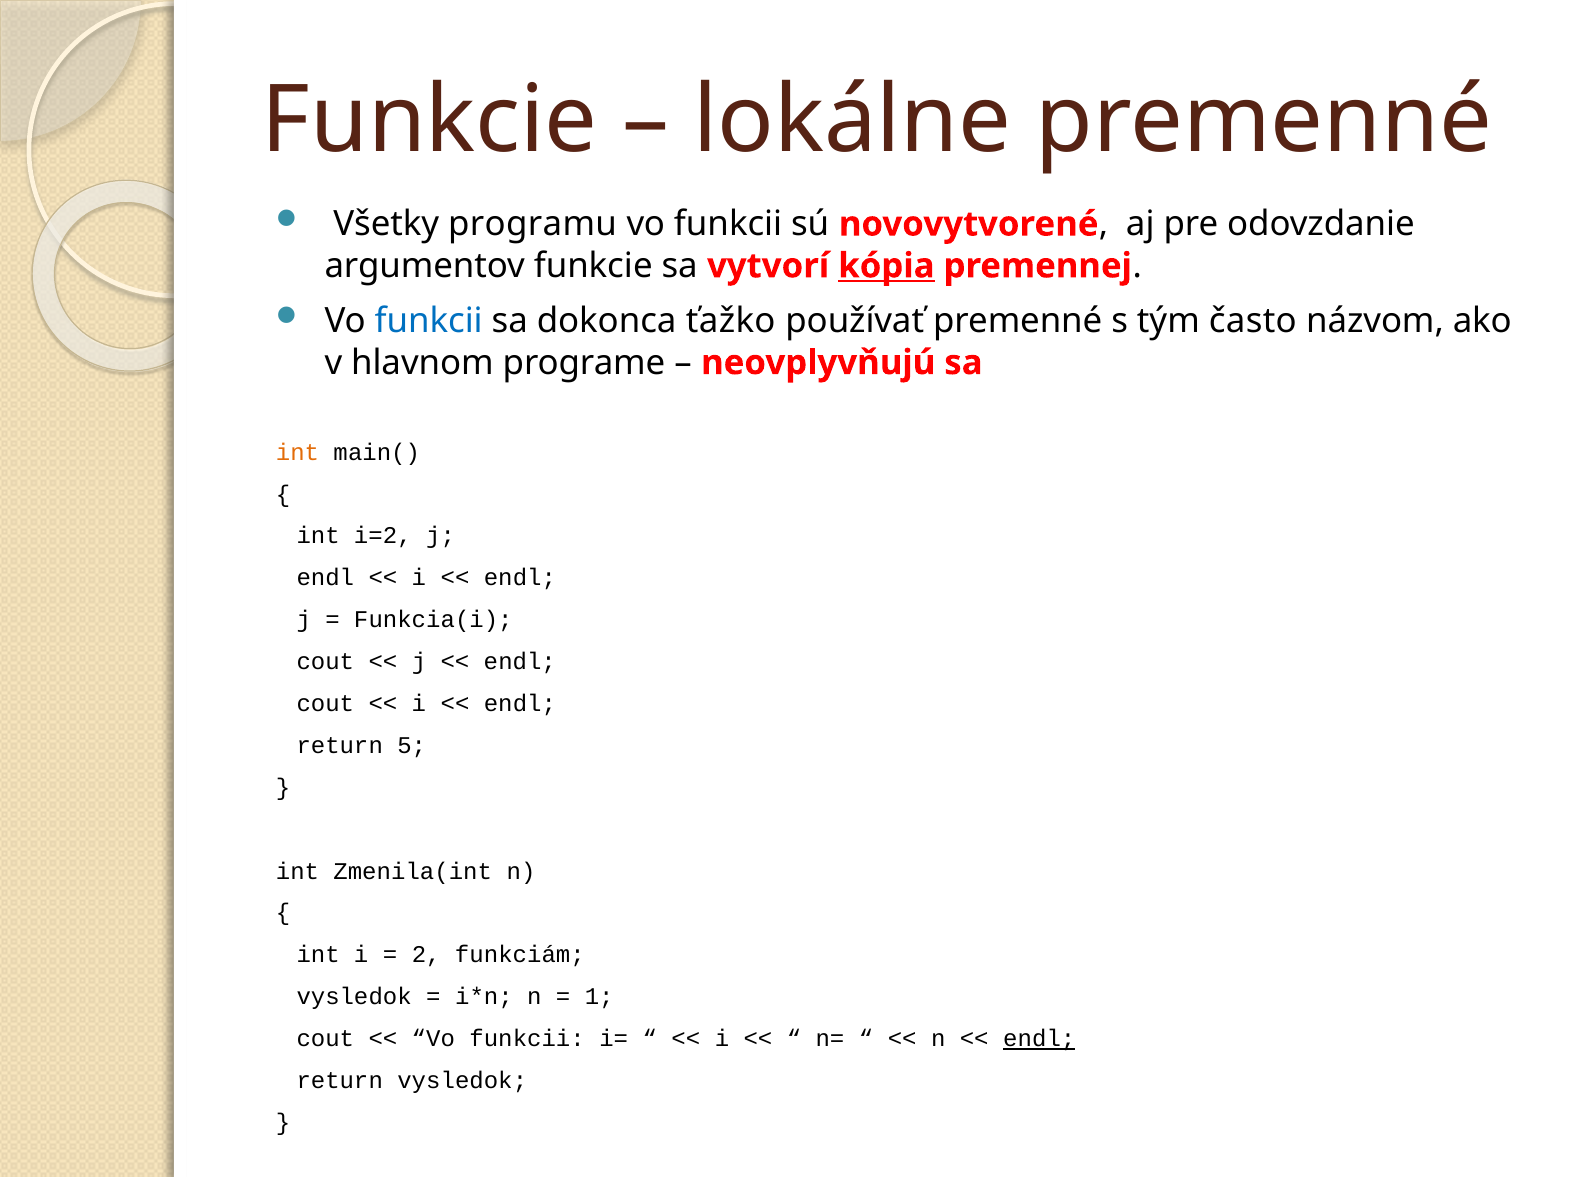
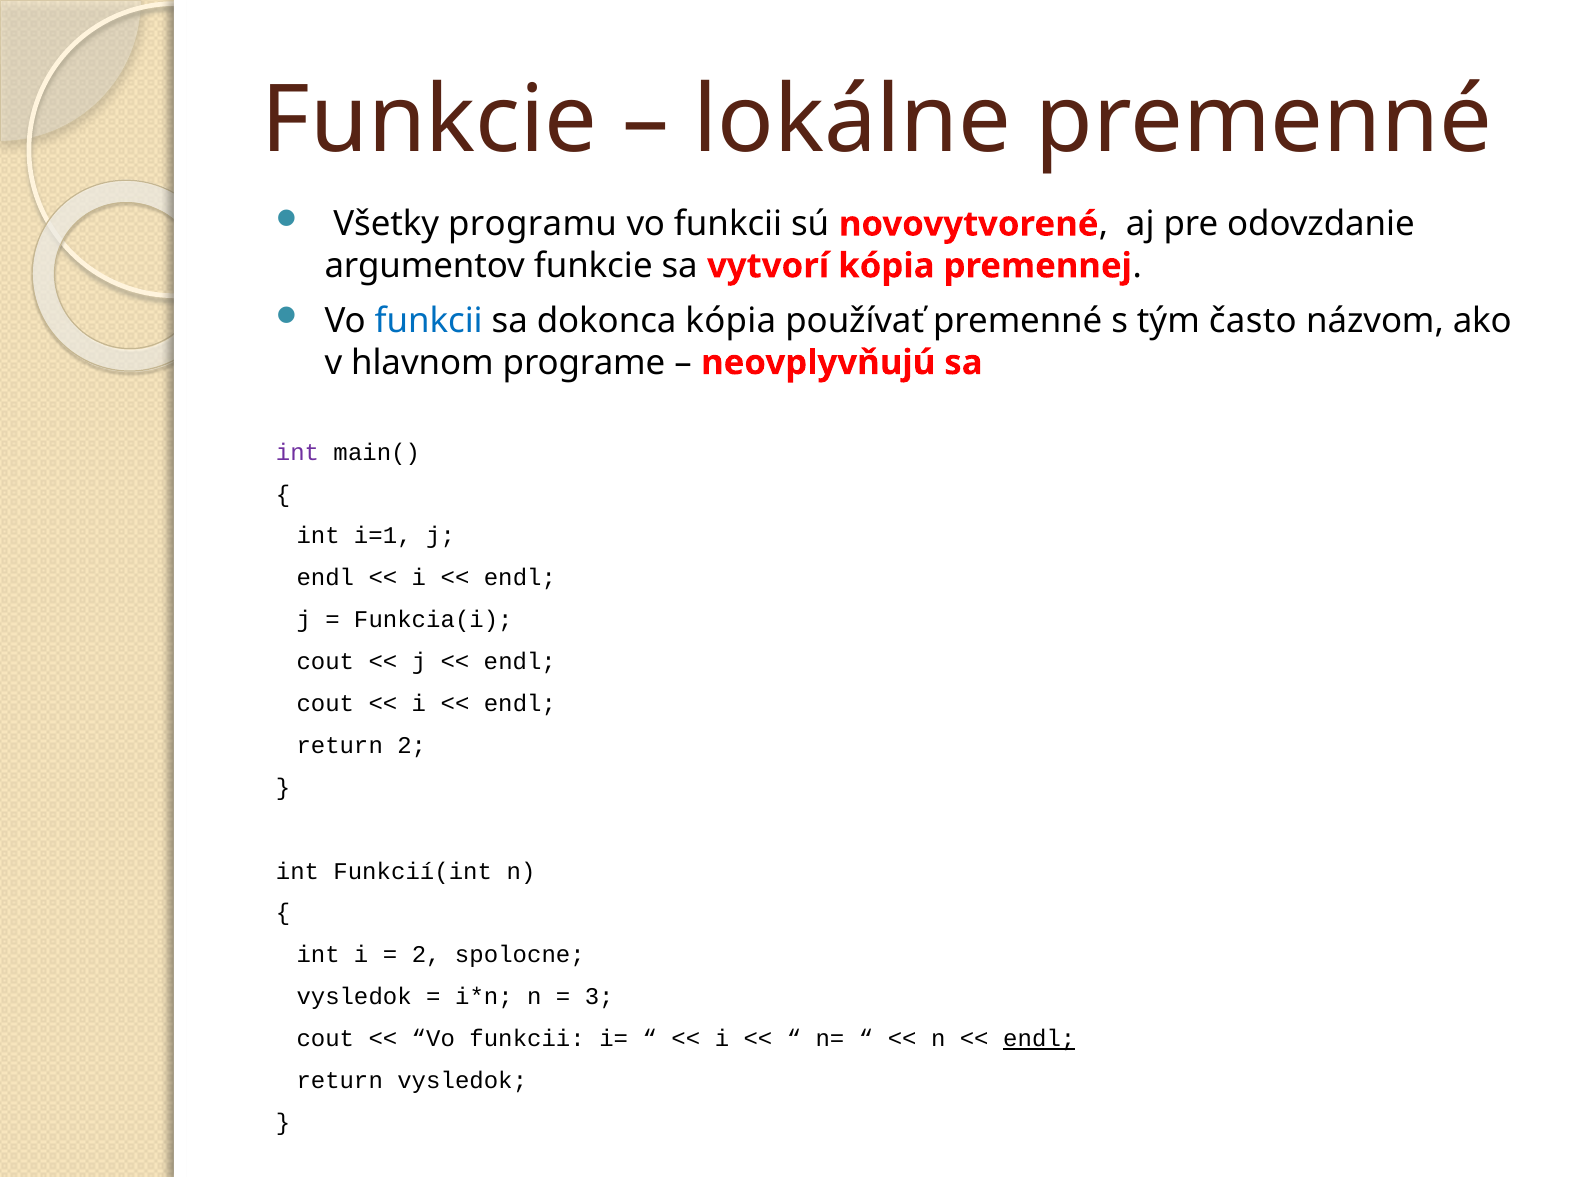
kópia underline: present -> none (886, 266)
dokonca ťažko: ťažko -> kópia (731, 321)
int colour: orange -> purple (298, 452)
i=2: i=2 -> i=1 (383, 536)
return 5: 5 -> 2 (412, 745)
Zmenila(int: Zmenila(int -> Funkcií(int (413, 871)
funkciám: funkciám -> spolocne (520, 955)
1: 1 -> 3 (599, 997)
